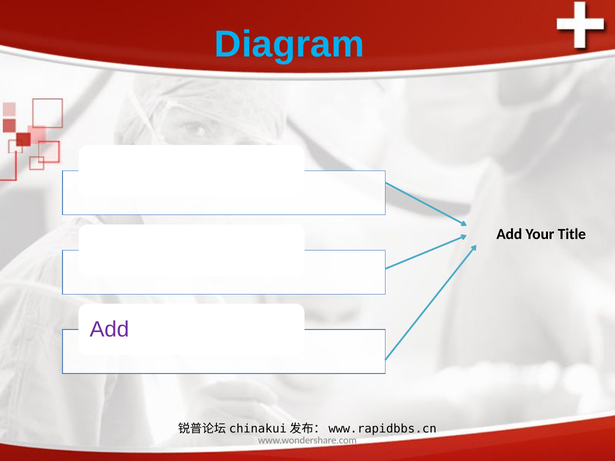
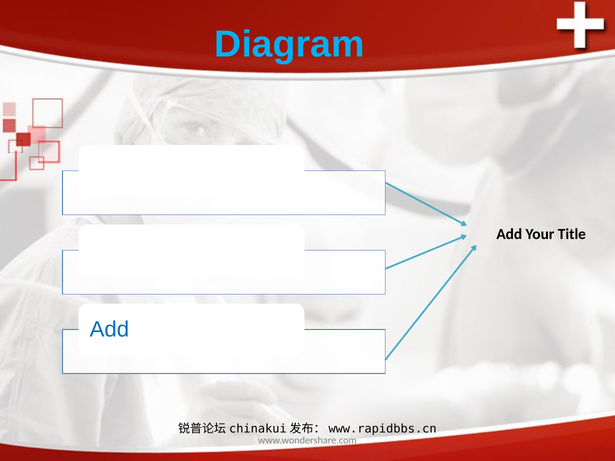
Add colour: purple -> blue (109, 329)
